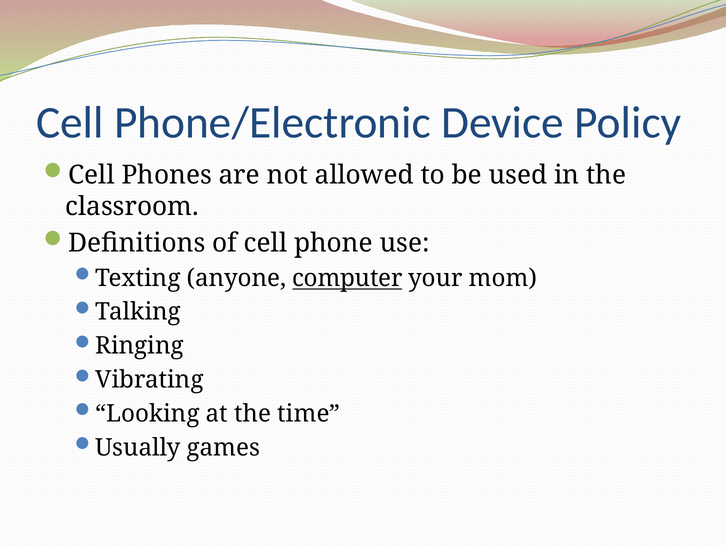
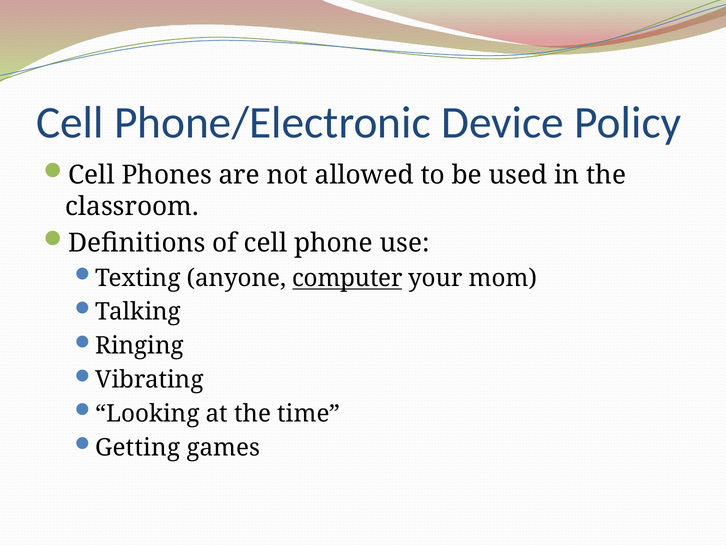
Usually: Usually -> Getting (138, 447)
